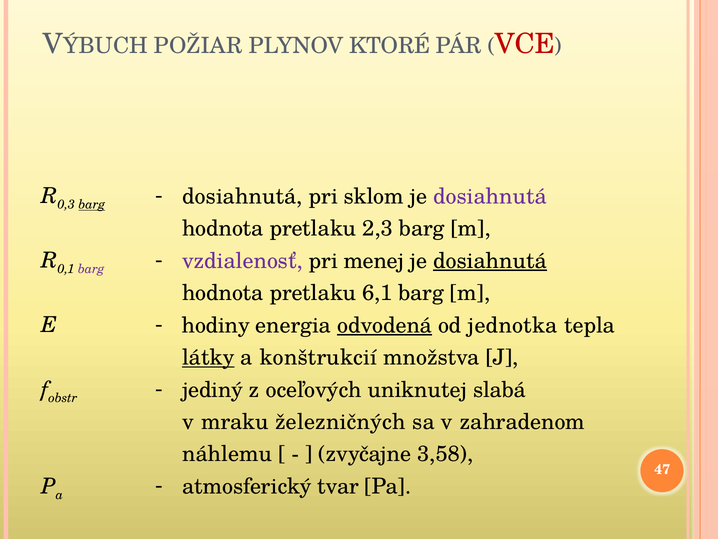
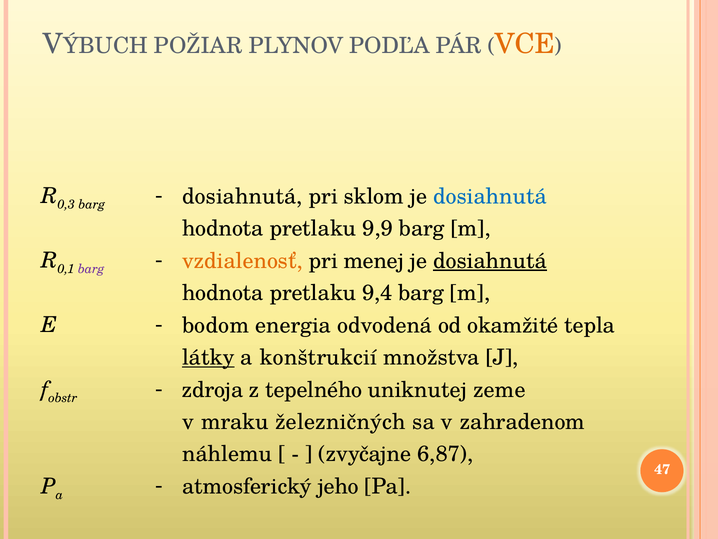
KTORÉ: KTORÉ -> PODĽA (390, 46)
VCE colour: red -> orange (525, 44)
barg underline: present -> none (92, 205)
dosiahnutá colour: purple -> blue (490, 196)
2,3: 2,3 -> 9,9 (378, 228)
vzdialenosť colour: purple -> orange (242, 261)
6,1: 6,1 -> 9,4 (377, 293)
hodiny: hodiny -> bodom (216, 325)
odvodená underline: present -> none (385, 325)
jednotka: jednotka -> okamžité (513, 325)
jediný: jediný -> zdroja (213, 389)
oceľových: oceľových -> tepelného (314, 389)
slabá: slabá -> zeme (499, 389)
3,58: 3,58 -> 6,87 (445, 454)
tvar: tvar -> jeho (338, 486)
